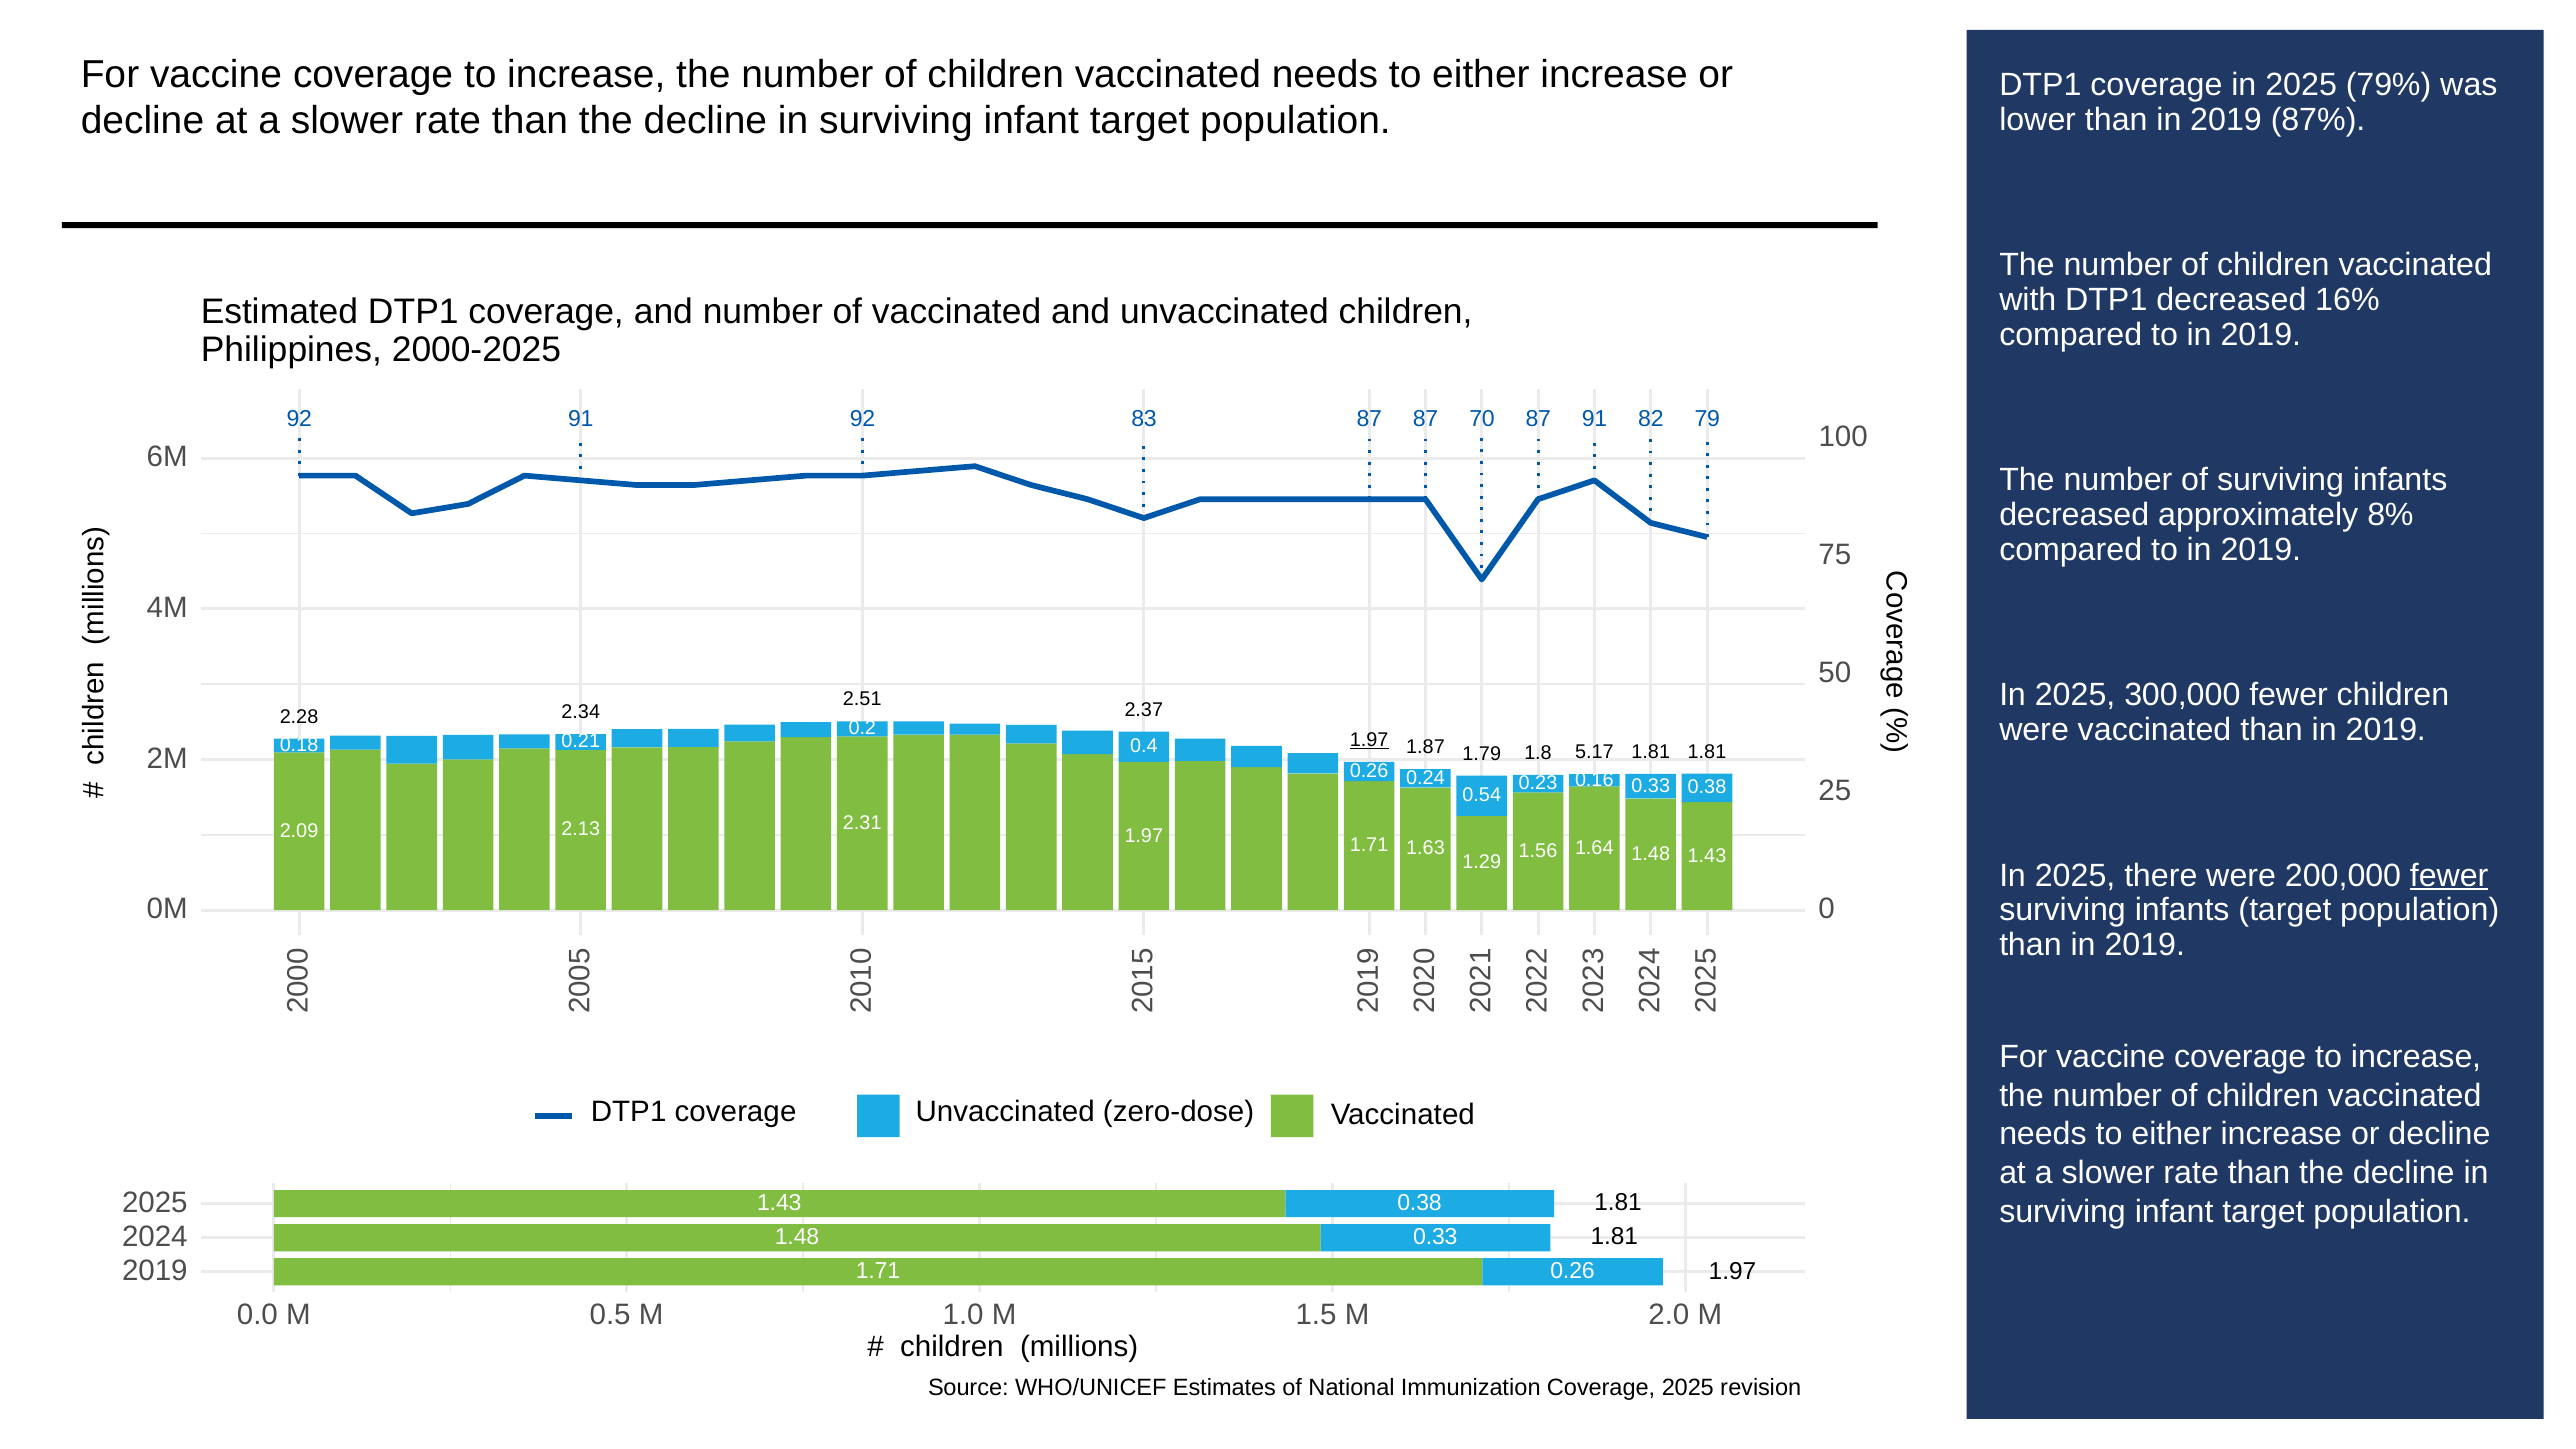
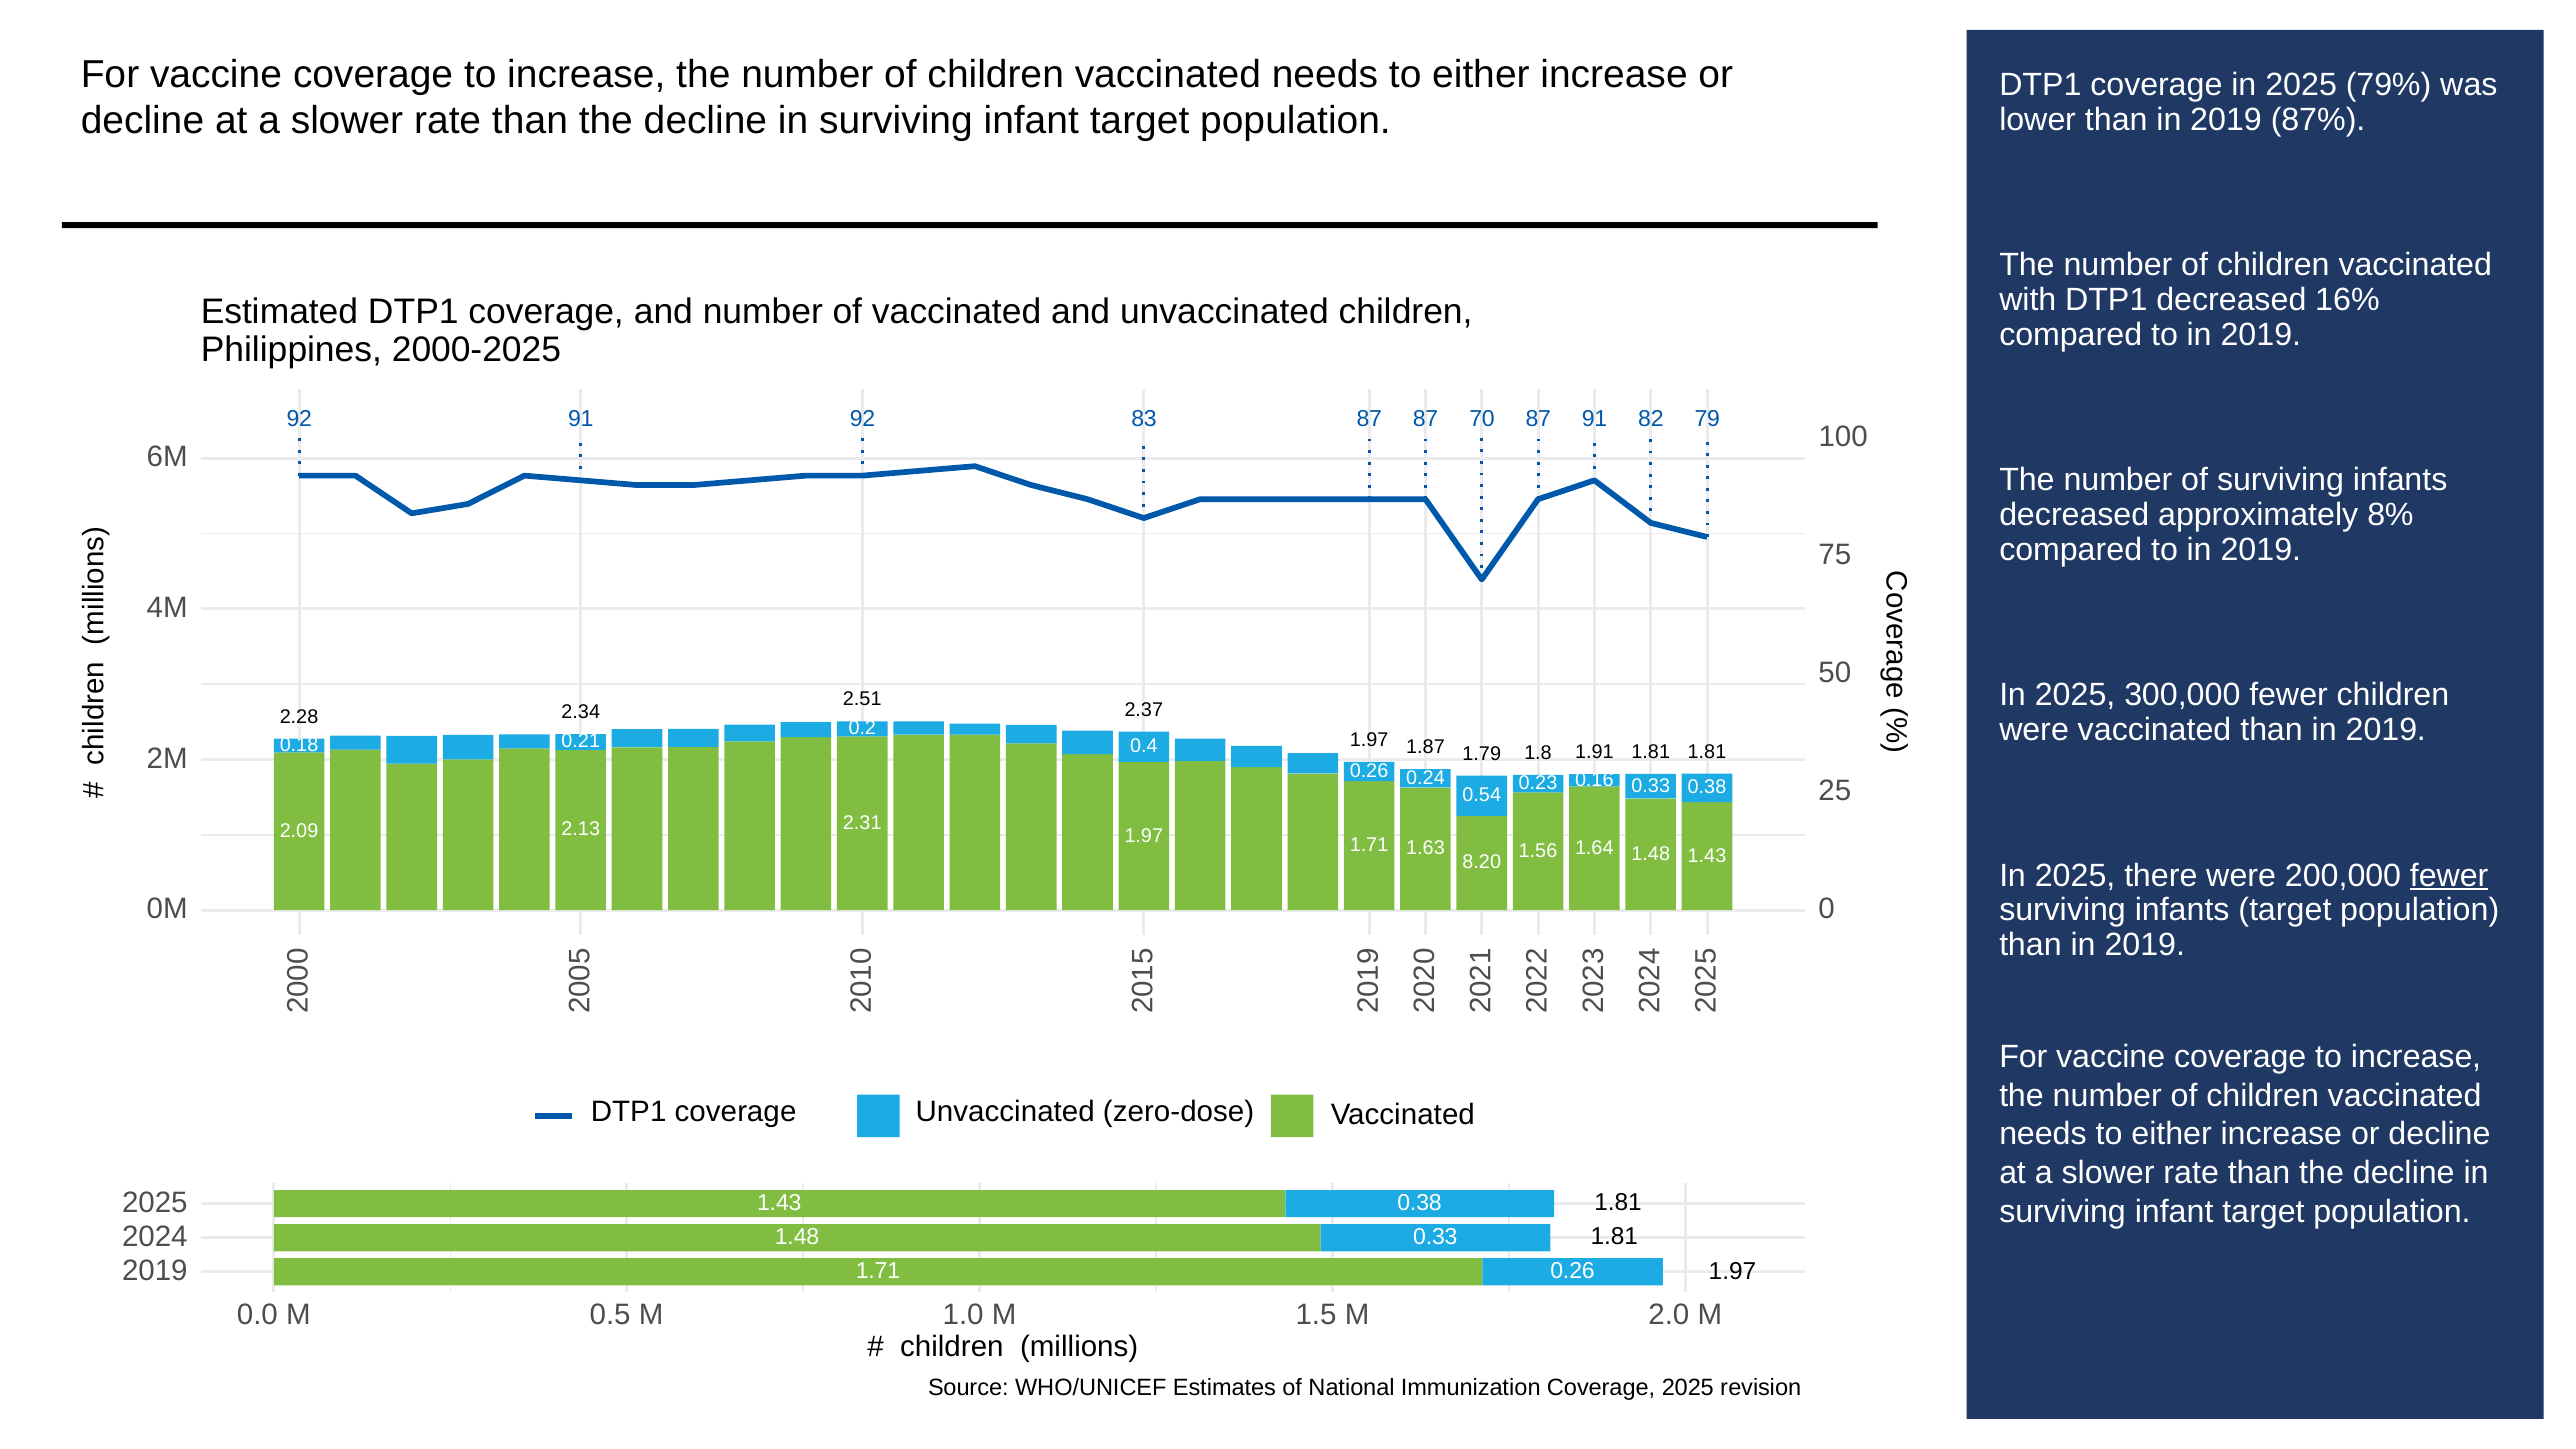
1.97 underline: present -> none (1369, 740)
5.17: 5.17 -> 1.91 (1594, 752)
1.29: 1.29 -> 8.20 (1482, 862)
